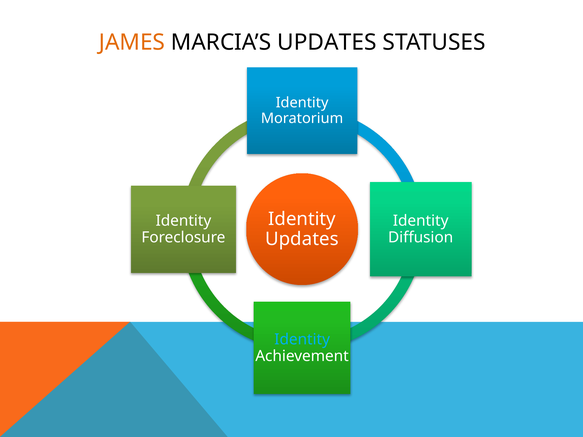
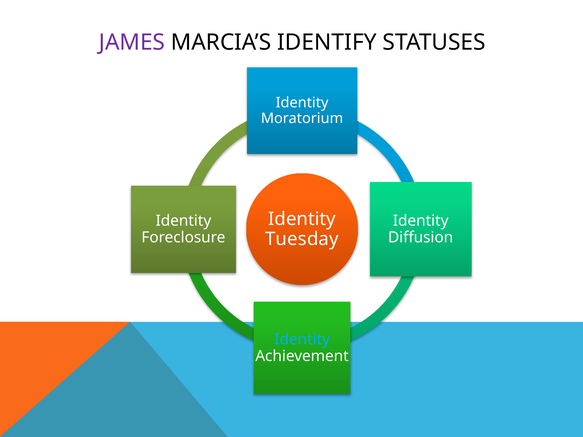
JAMES colour: orange -> purple (132, 42)
MARCIA’S UPDATES: UPDATES -> IDENTIFY (327, 42)
Updates: Updates -> Tuesday (302, 239)
